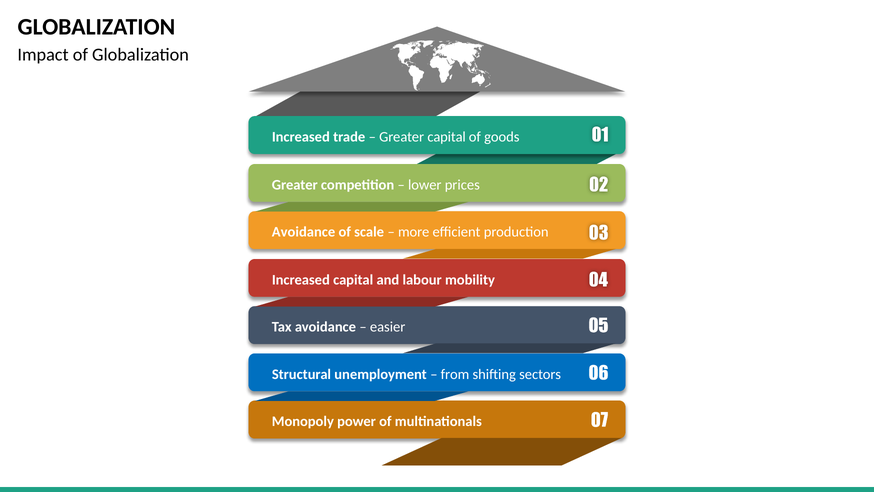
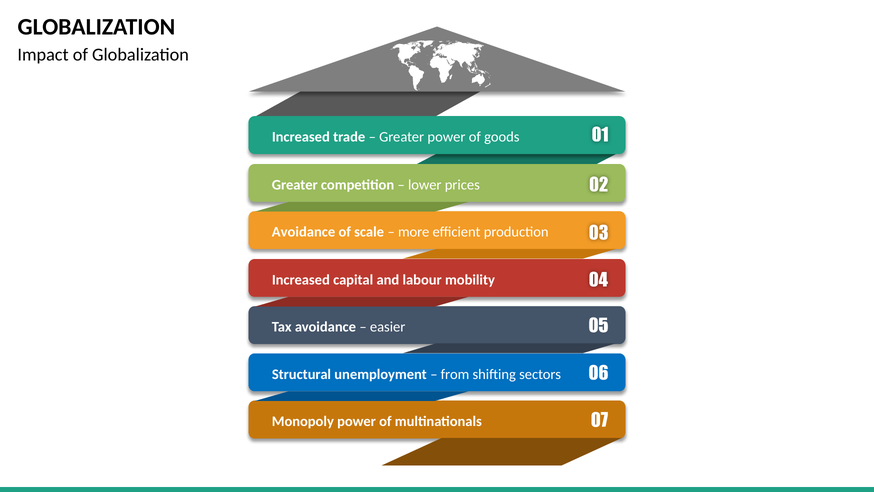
Greater capital: capital -> power (447, 137)
